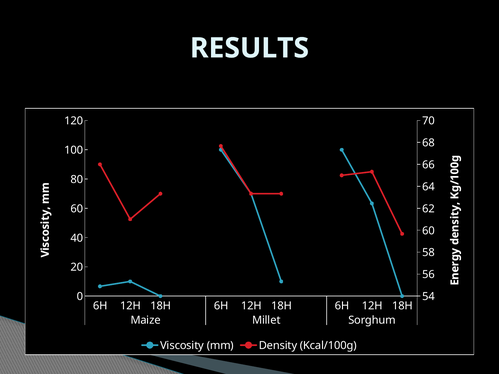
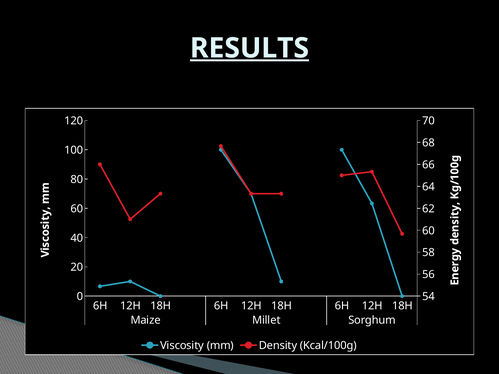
RESULTS underline: none -> present (250, 48)
